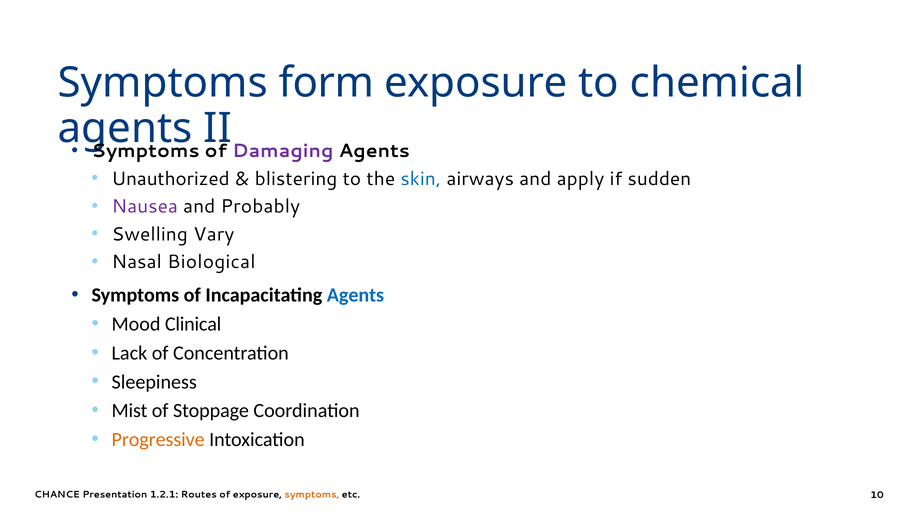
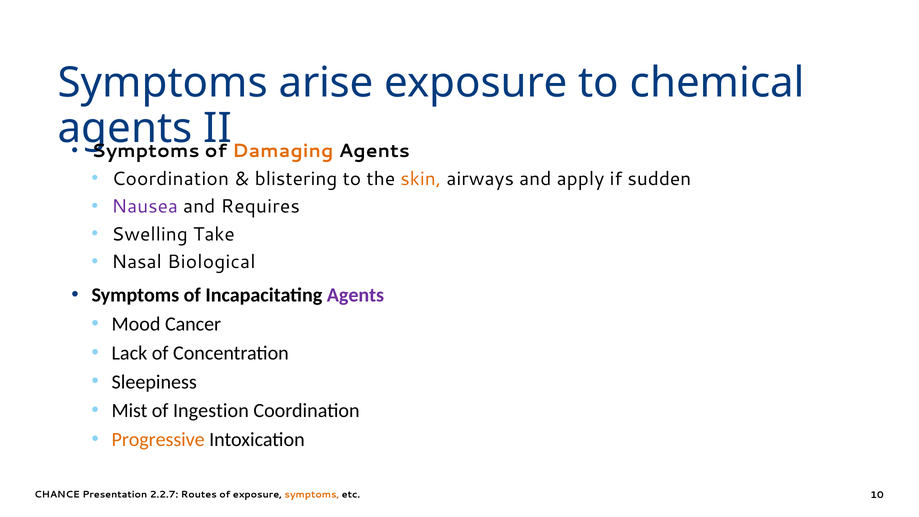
form: form -> arise (326, 83)
Damaging colour: purple -> orange (283, 151)
Unauthorized: Unauthorized -> Coordination (170, 179)
skin colour: blue -> orange (421, 179)
Probably: Probably -> Requires (260, 206)
Vary: Vary -> Take (214, 234)
Agents colour: blue -> purple (355, 295)
Clinical: Clinical -> Cancer (193, 324)
Stoppage: Stoppage -> Ingestion (211, 411)
1.2.1: 1.2.1 -> 2.2.7 (164, 495)
